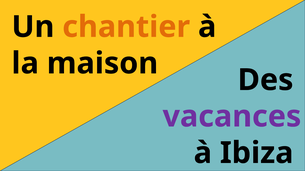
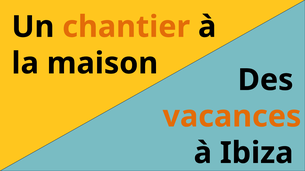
vacances colour: purple -> orange (232, 117)
